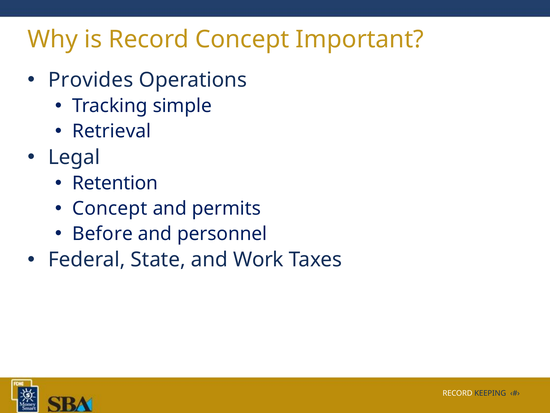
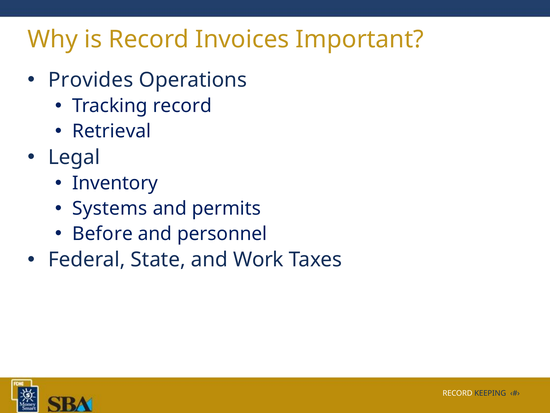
Record Concept: Concept -> Invoices (242, 39)
Tracking simple: simple -> record (182, 106)
Retention: Retention -> Inventory (115, 183)
Concept: Concept -> Systems (110, 208)
